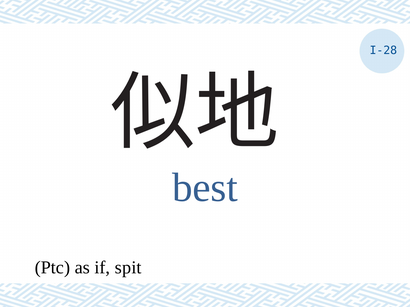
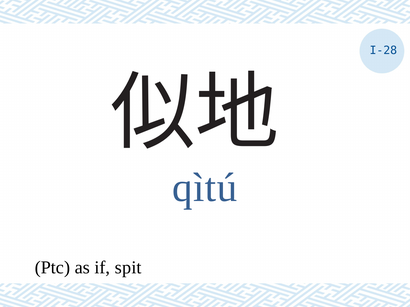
best: best -> qìtú (205, 188)
